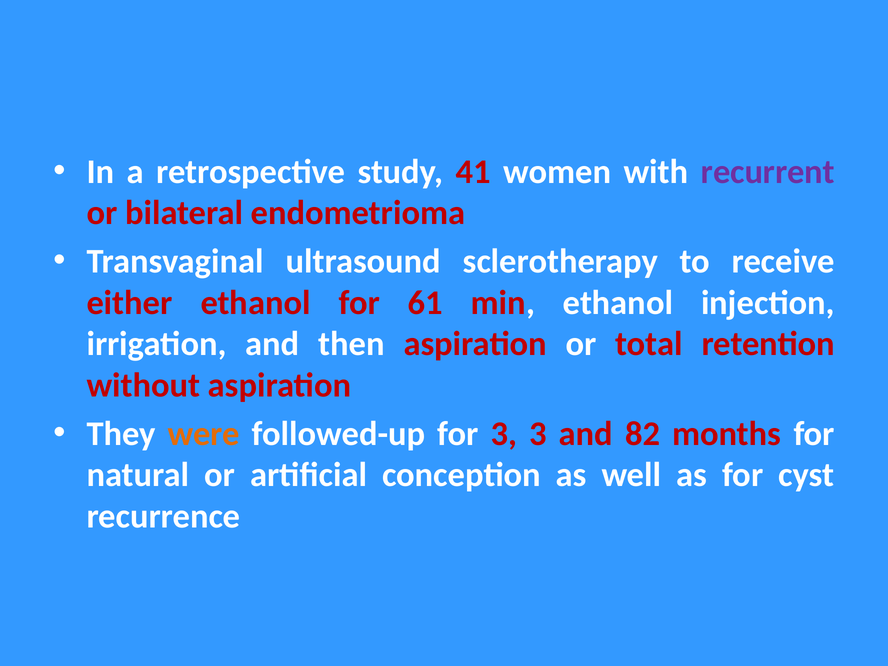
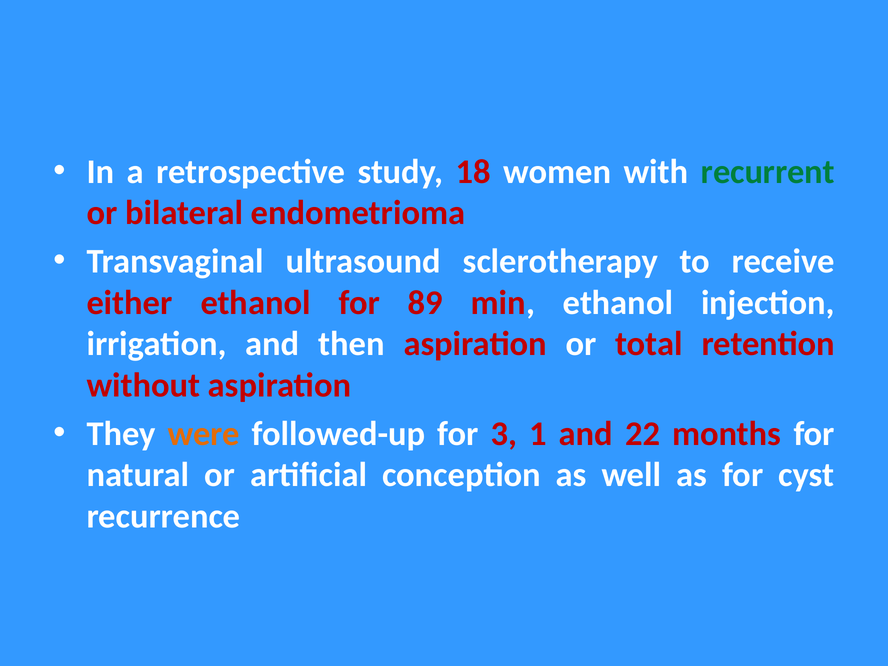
41: 41 -> 18 (473, 172)
recurrent colour: purple -> green (768, 172)
61: 61 -> 89 (425, 303)
3 3: 3 -> 1 (538, 434)
82: 82 -> 22 (643, 434)
